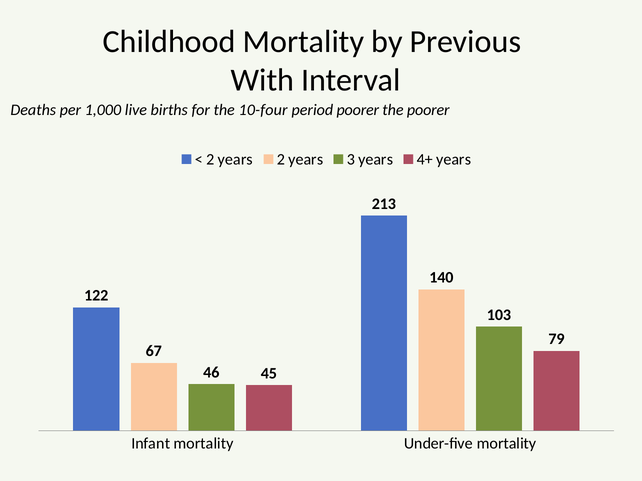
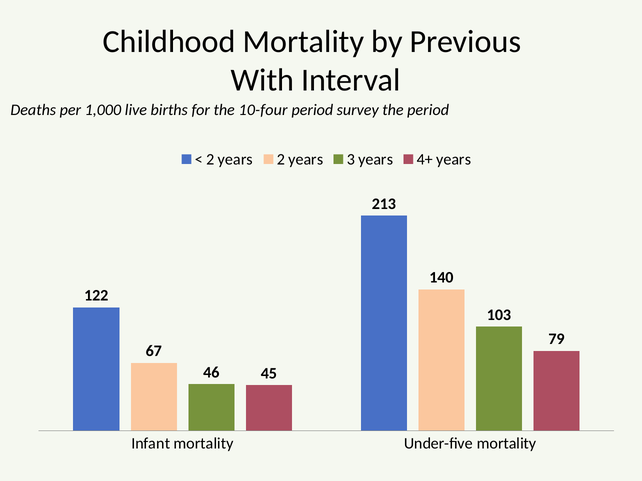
period poorer: poorer -> survey (358, 110)
the poorer: poorer -> period (428, 110)
